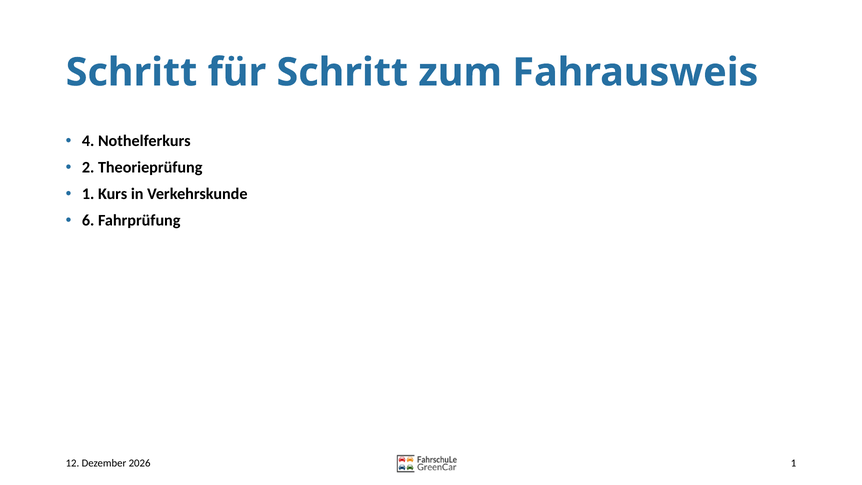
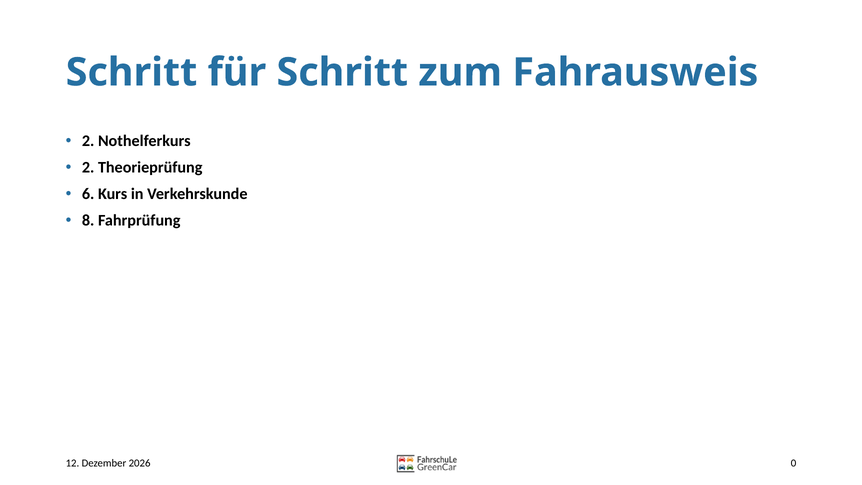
4: 4 -> 2 (88, 141)
1: 1 -> 6 (88, 194)
6: 6 -> 8 (88, 220)
1: 1 -> 0 (794, 463)
